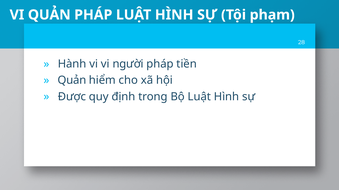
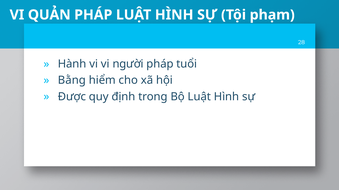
tiền: tiền -> tuổi (187, 64)
Quản: Quản -> Bằng (72, 81)
